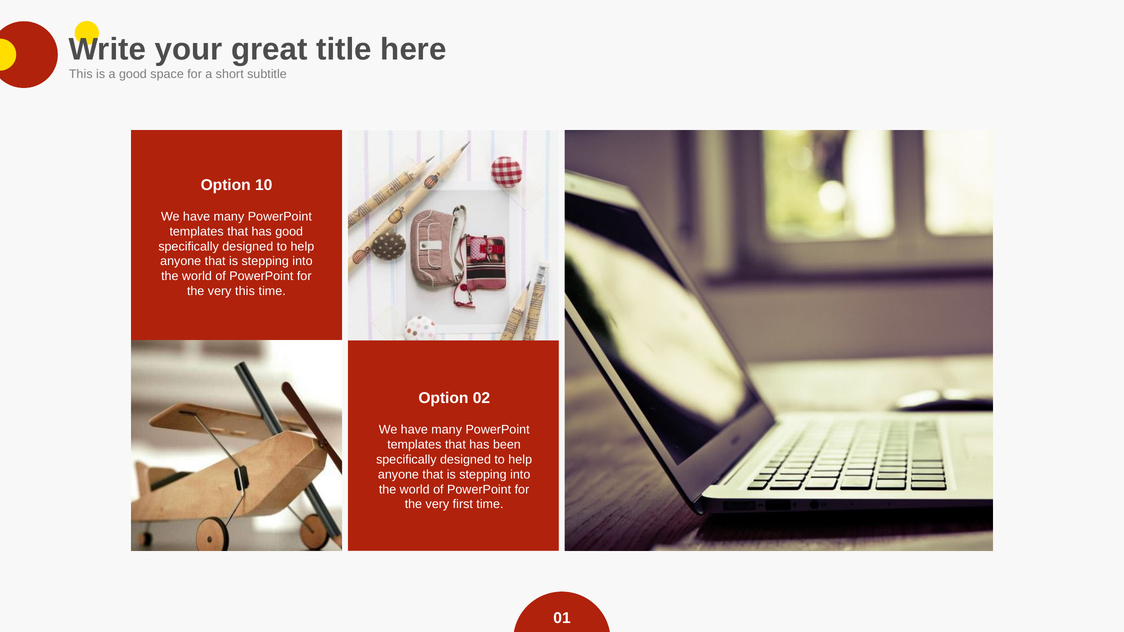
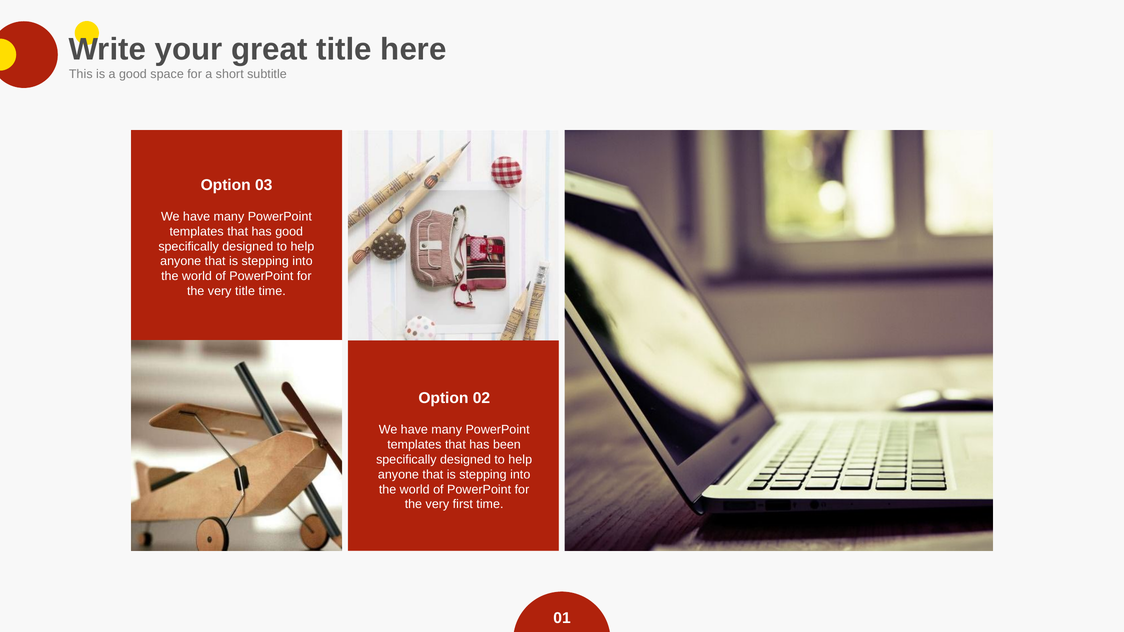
10: 10 -> 03 (264, 185)
very this: this -> title (245, 291)
